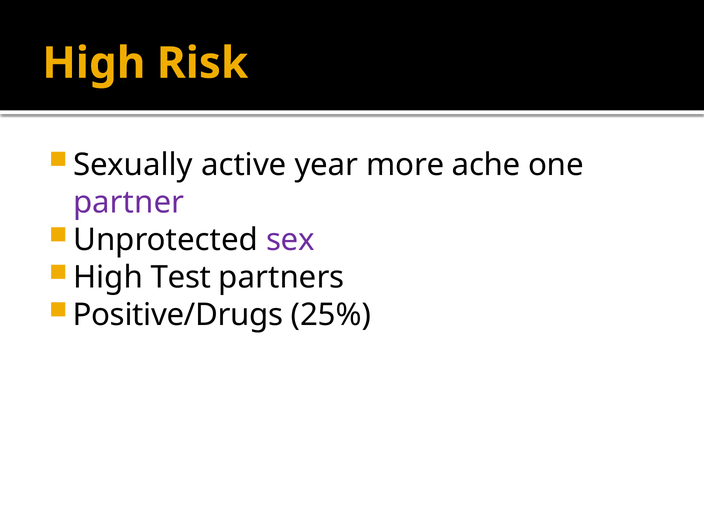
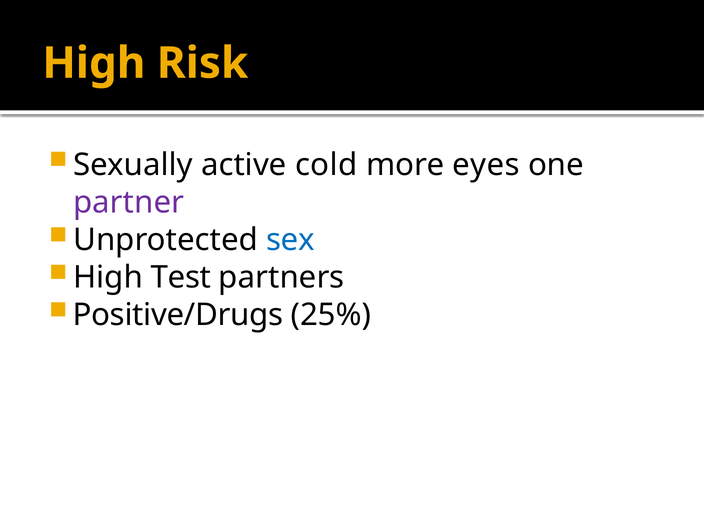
year: year -> cold (326, 165)
ache: ache -> eyes (486, 165)
sex colour: purple -> blue (291, 240)
